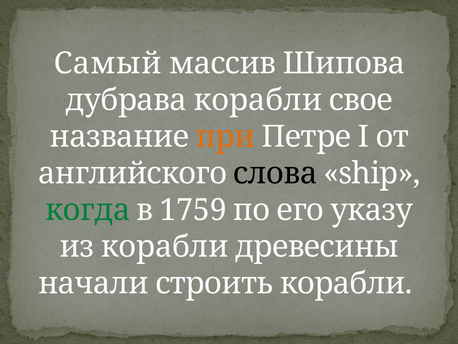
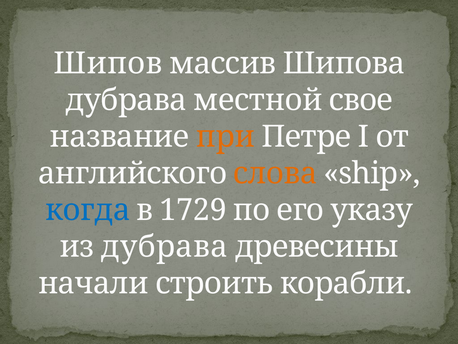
Самый: Самый -> Шипов (108, 63)
дубрава корабли: корабли -> местной (258, 100)
слова colour: black -> orange (275, 173)
когда colour: green -> blue (88, 210)
1759: 1759 -> 1729 (193, 210)
из корабли: корабли -> дубрава (164, 246)
